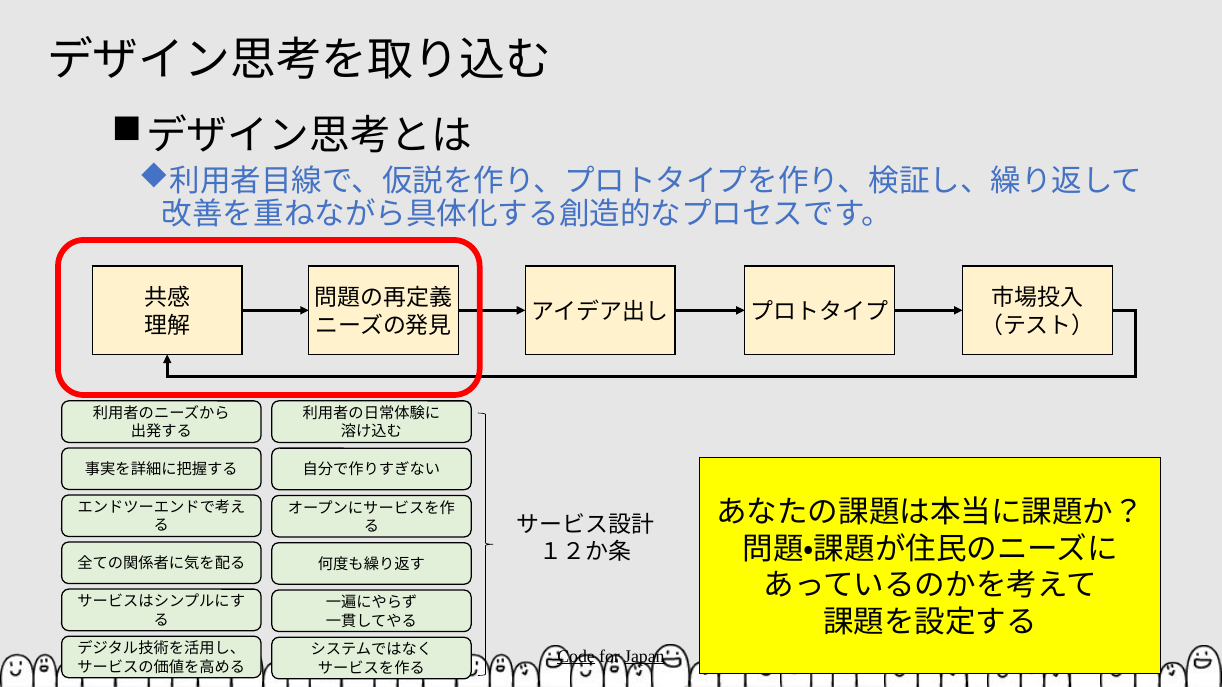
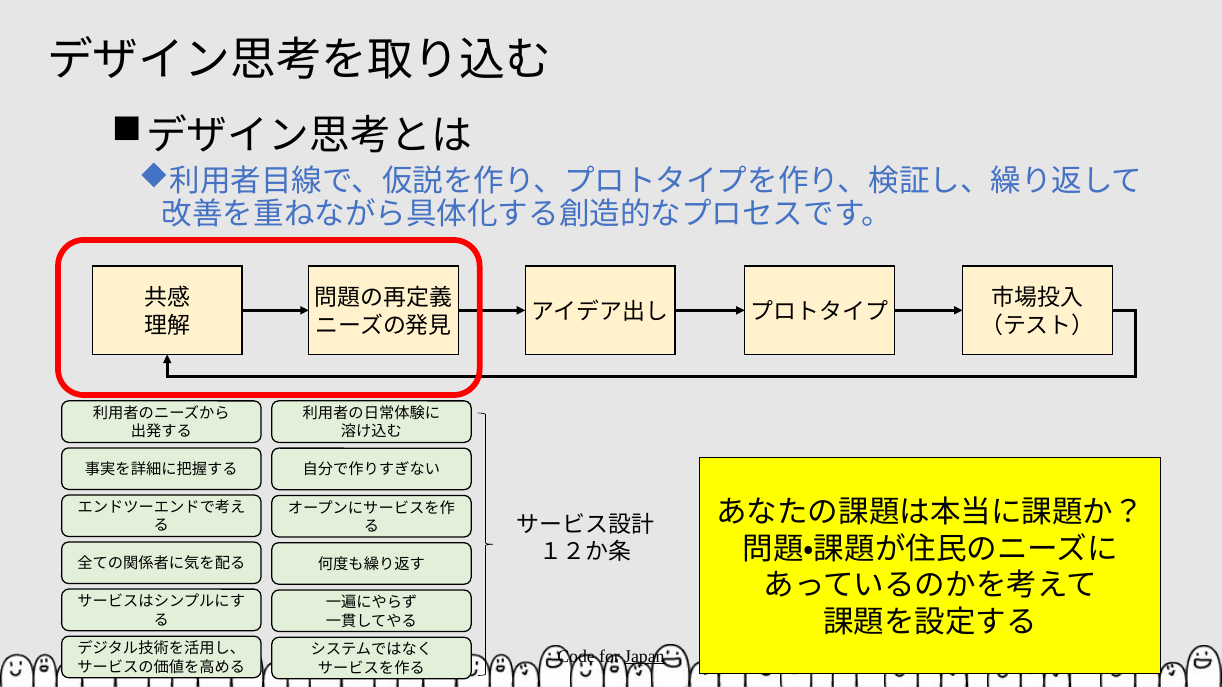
Code underline: present -> none (576, 657)
